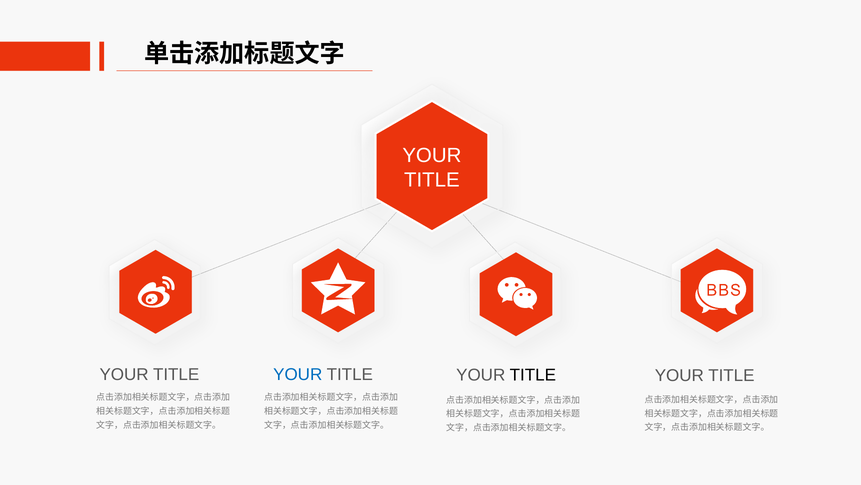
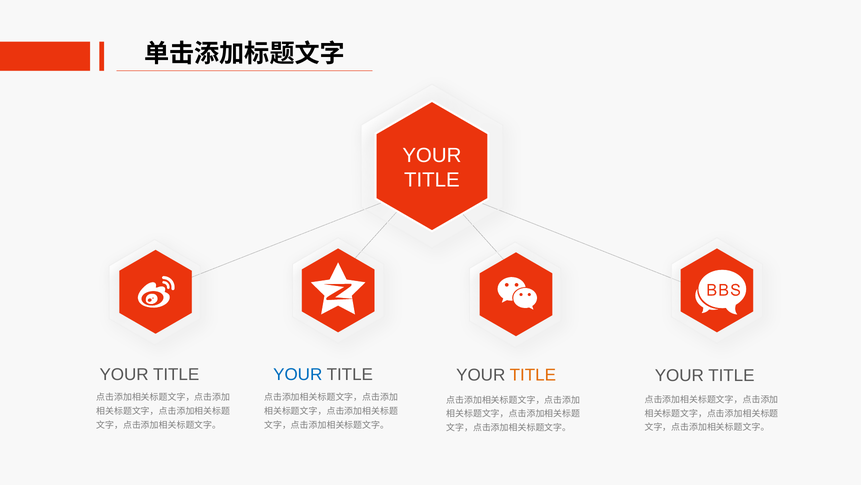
TITLE colour: black -> orange (533, 375)
